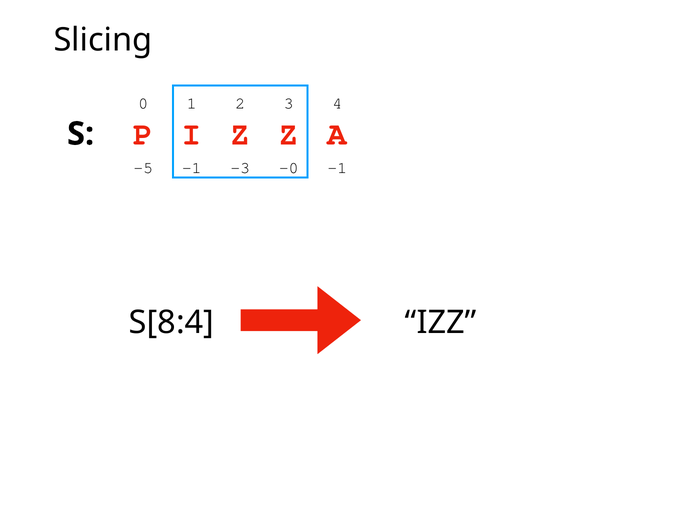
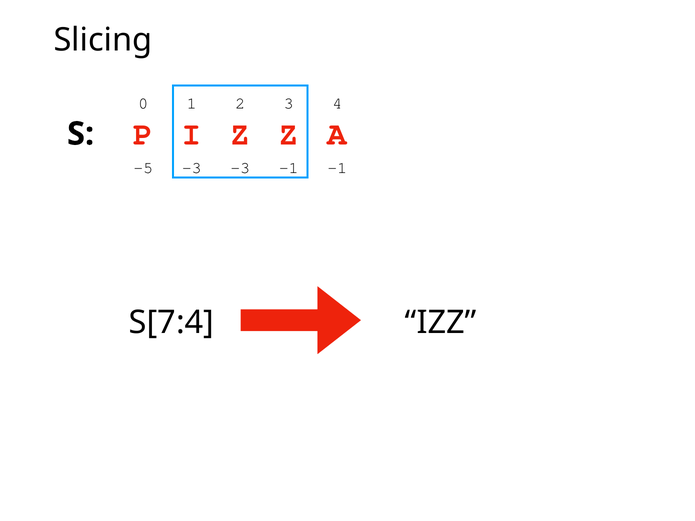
-5 -1: -1 -> -3 (192, 168)
-3 -0: -0 -> -1 (289, 168)
S[8:4: S[8:4 -> S[7:4 (172, 323)
